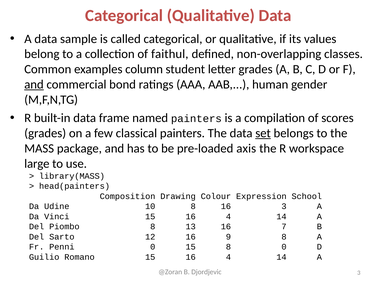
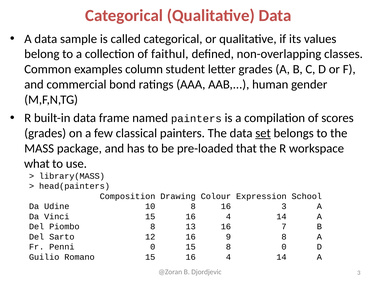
and underline: present -> none (34, 84)
axis: axis -> that (246, 148)
large: large -> what (37, 164)
